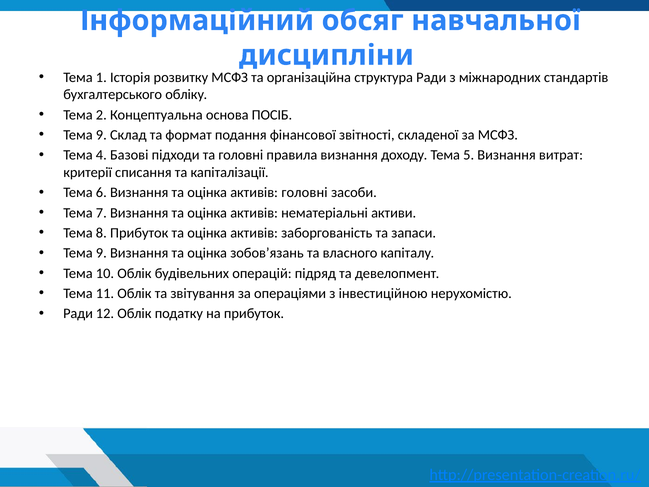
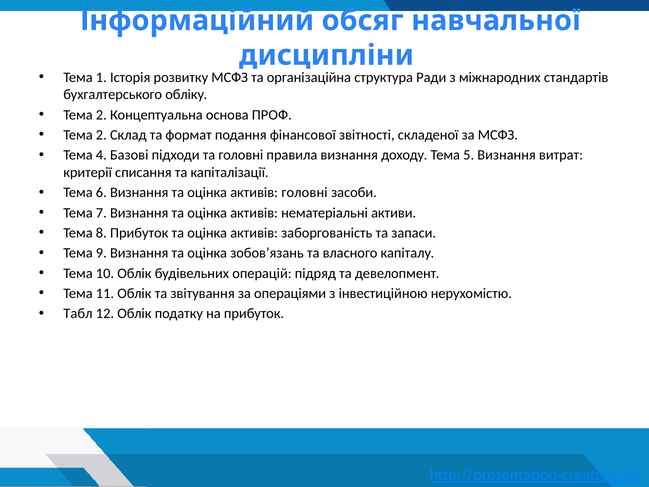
ПОСІБ: ПОСІБ -> ПРОФ (272, 115)
9: 9 -> 2 (101, 135)
Ради: Ради -> Табл (78, 314)
